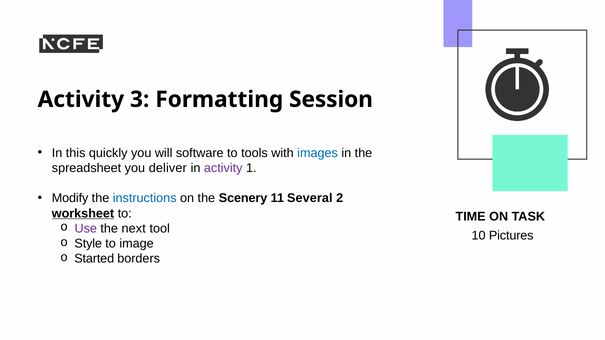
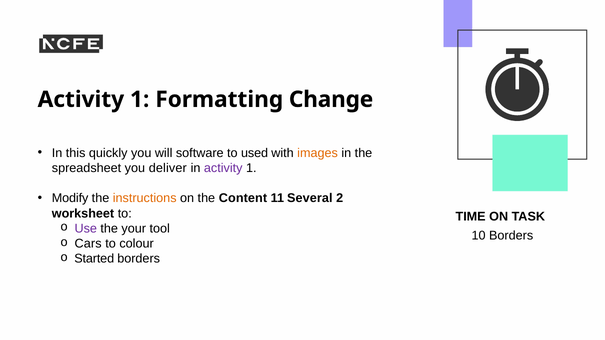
3: 3 -> 1 (140, 100)
Session: Session -> Change (331, 100)
tools: tools -> used (255, 153)
images colour: blue -> orange (318, 153)
instructions colour: blue -> orange (145, 198)
Scenery: Scenery -> Content (243, 198)
worksheet underline: present -> none (83, 214)
next: next -> your (134, 229)
10 Pictures: Pictures -> Borders (511, 236)
Style: Style -> Cars (88, 244)
image: image -> colour (137, 244)
